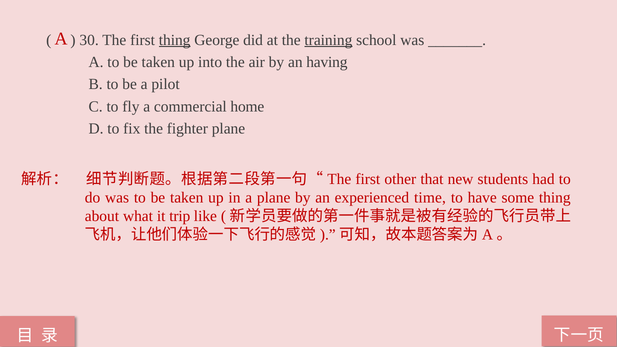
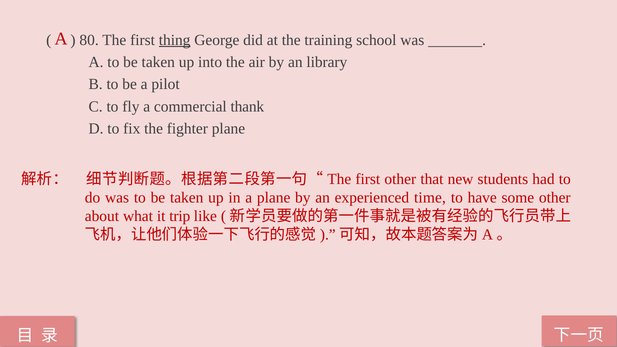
30: 30 -> 80 (89, 40)
training underline: present -> none (328, 40)
having: having -> library (327, 62)
home: home -> thank (247, 107)
some thing: thing -> other (555, 198)
